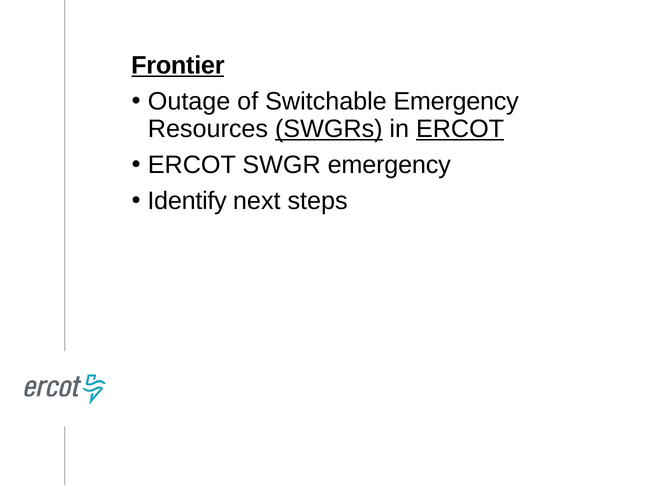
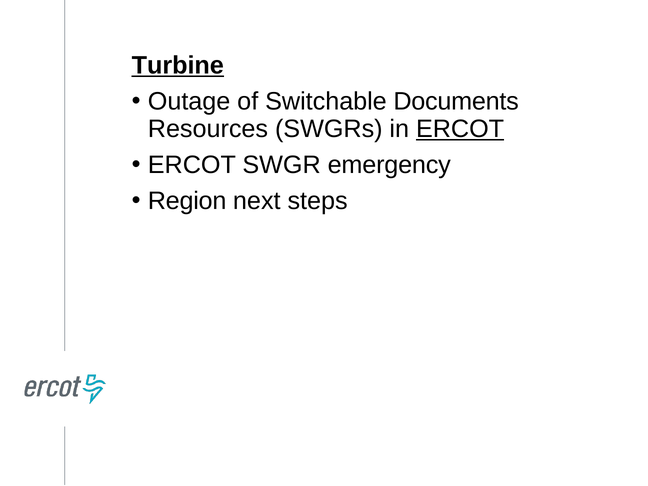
Frontier: Frontier -> Turbine (178, 65)
Switchable Emergency: Emergency -> Documents (456, 101)
SWGRs underline: present -> none (329, 129)
Identify: Identify -> Region (187, 201)
